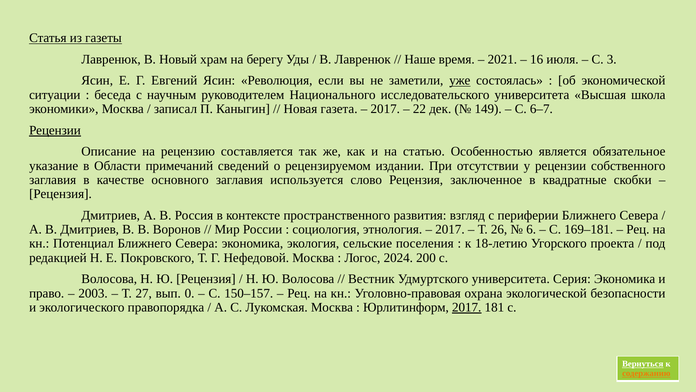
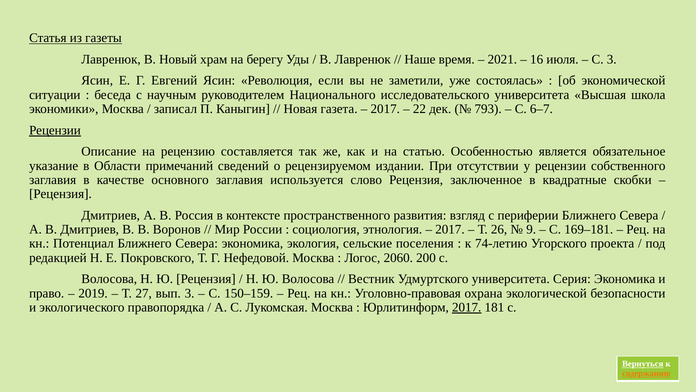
уже underline: present -> none (460, 81)
149: 149 -> 793 (488, 109)
6: 6 -> 9 (531, 229)
18-летию: 18-летию -> 74-летию (501, 243)
2024: 2024 -> 2060 (398, 257)
2003: 2003 -> 2019 (93, 293)
вып 0: 0 -> 3 (190, 293)
150–157: 150–157 -> 150–159 (249, 293)
